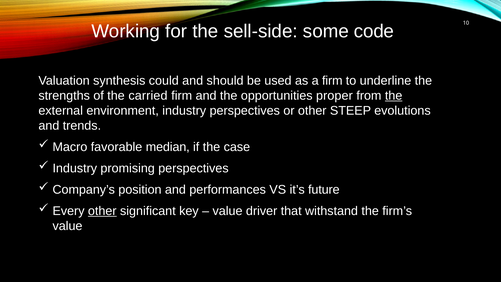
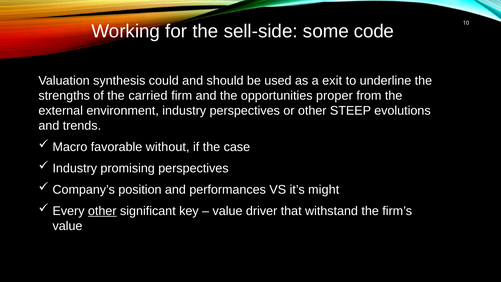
a firm: firm -> exit (332, 81)
the underline: present -> none (394, 96)
median: median -> without (168, 147)
future: future -> might (324, 190)
